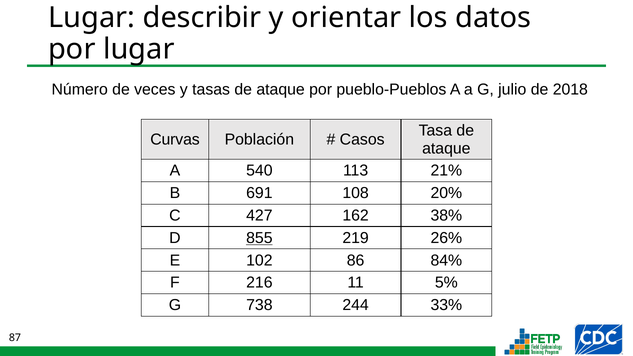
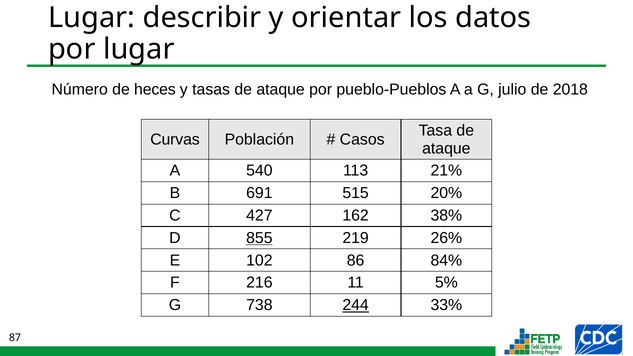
veces: veces -> heces (155, 90)
108: 108 -> 515 (356, 193)
244 underline: none -> present (356, 305)
